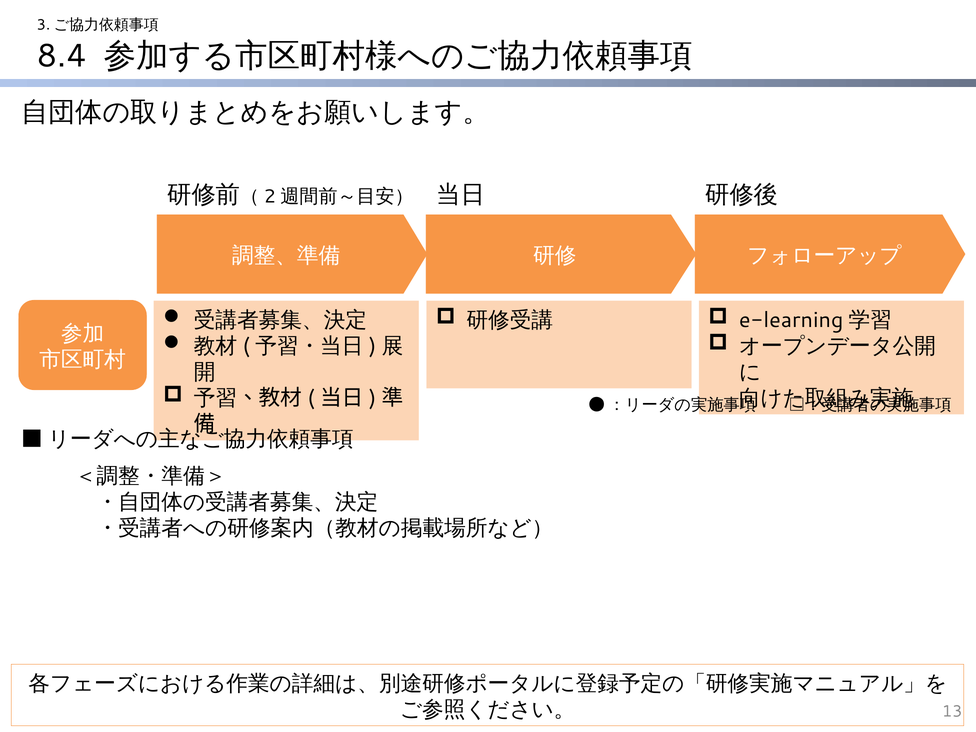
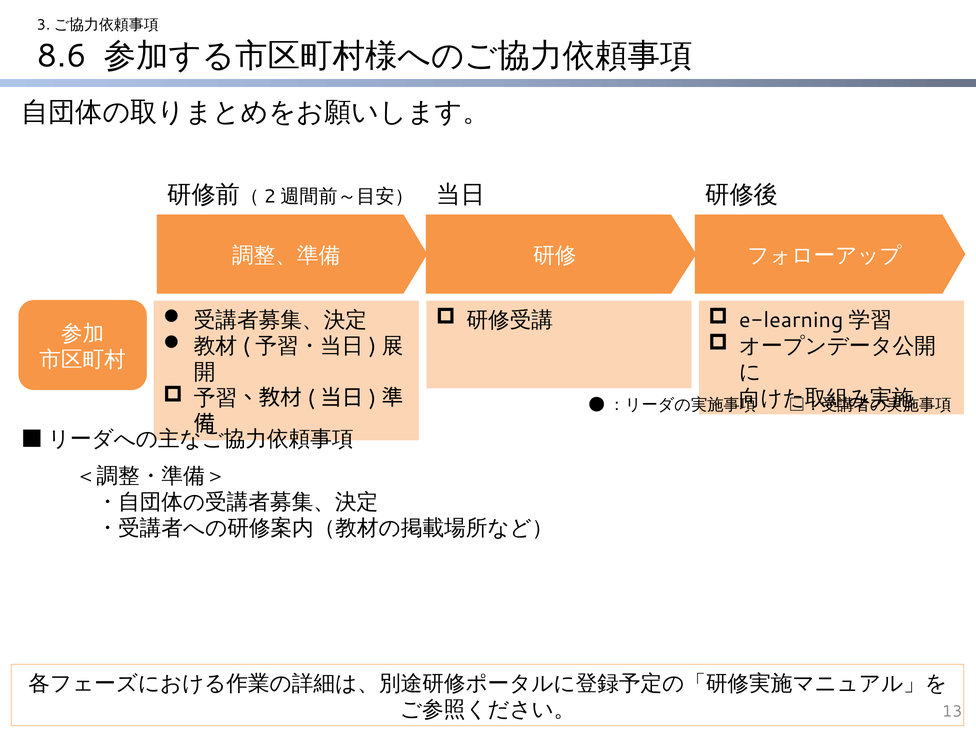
8.4: 8.4 -> 8.6 (62, 56)
